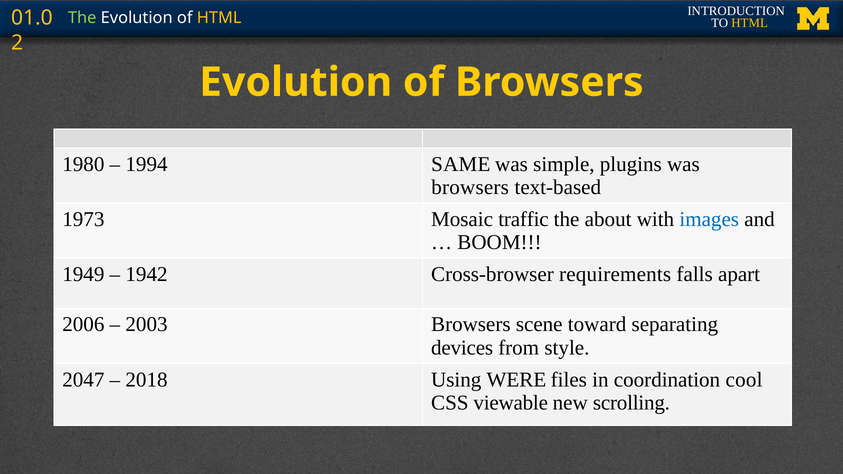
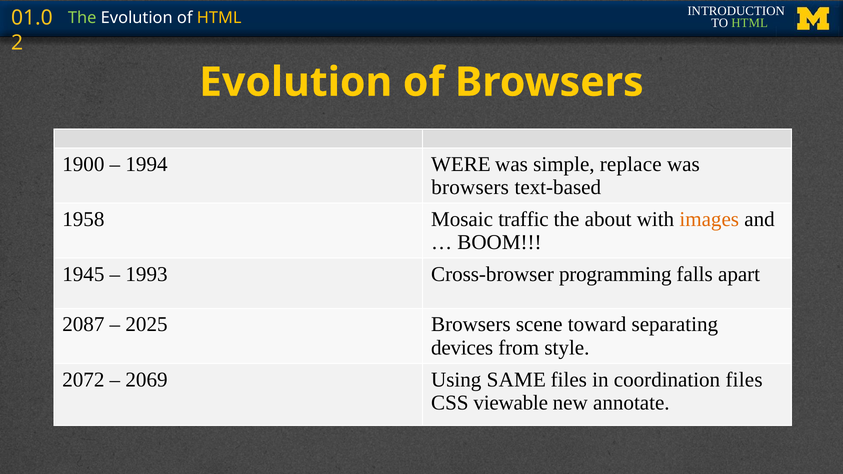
HTML colour: yellow -> light green (750, 23)
1980: 1980 -> 1900 (83, 164)
SAME: SAME -> WERE (461, 164)
plugins: plugins -> replace (631, 164)
1973: 1973 -> 1958 (83, 219)
images colour: blue -> orange (709, 219)
1949: 1949 -> 1945 (83, 274)
1942: 1942 -> 1993 (147, 274)
requirements: requirements -> programming (615, 274)
2006: 2006 -> 2087 (83, 325)
2003: 2003 -> 2025 (147, 325)
2047: 2047 -> 2072 (83, 380)
2018: 2018 -> 2069 (147, 380)
WERE: WERE -> SAME (516, 380)
coordination cool: cool -> files (744, 380)
scrolling: scrolling -> annotate (631, 403)
